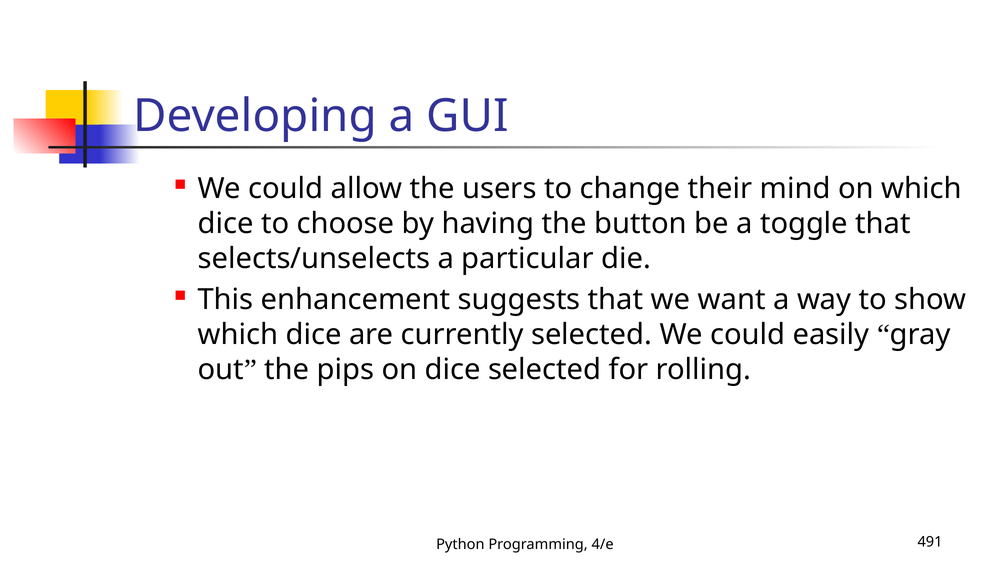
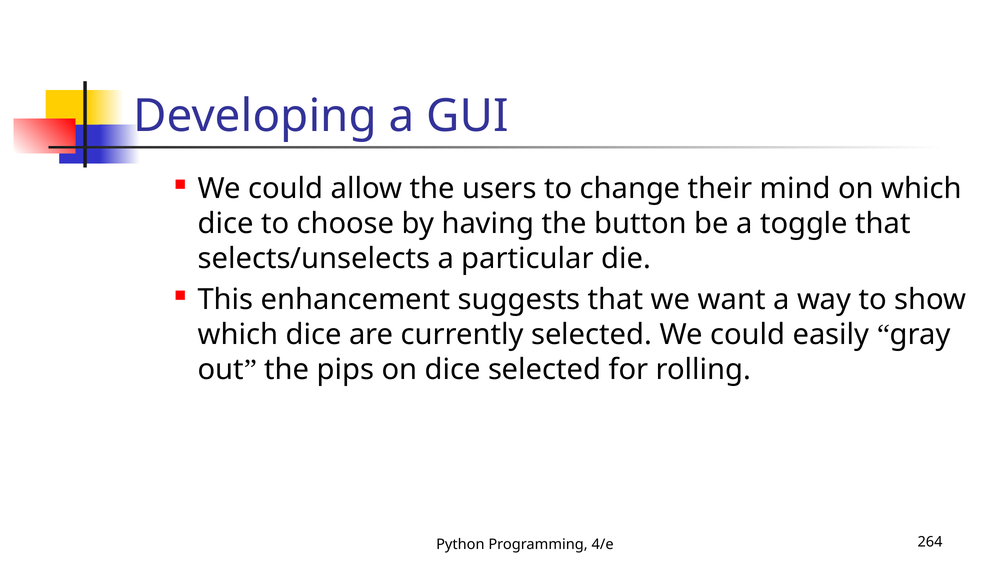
491: 491 -> 264 (930, 542)
